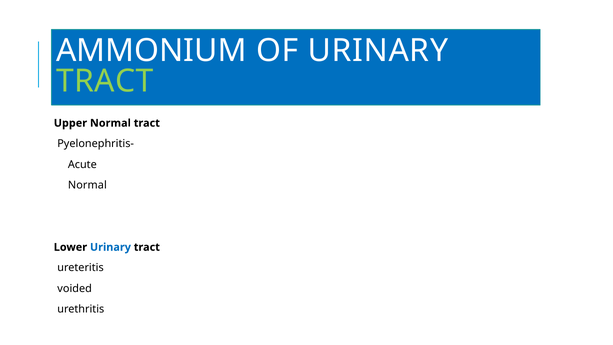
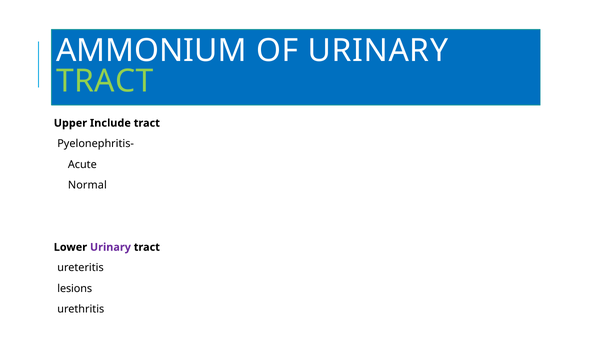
Upper Normal: Normal -> Include (110, 123)
Urinary colour: blue -> purple (110, 247)
voided: voided -> lesions (75, 288)
